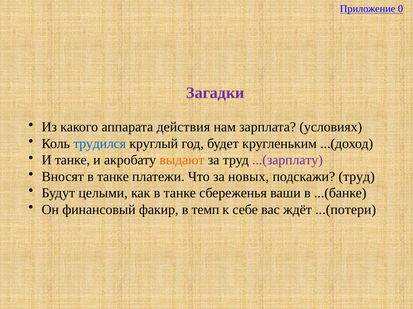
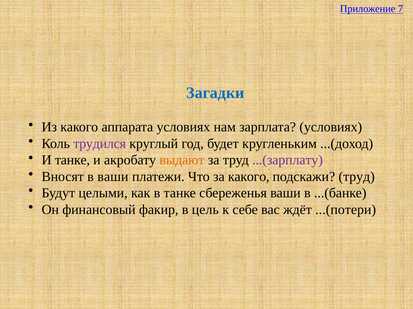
0: 0 -> 7 (400, 9)
Загадки colour: purple -> blue (215, 93)
аппарата действия: действия -> условиях (183, 127)
трудился colour: blue -> purple (100, 144)
Вносят в танке: танке -> ваши (113, 177)
за новых: новых -> какого (249, 177)
темп: темп -> цель (205, 210)
